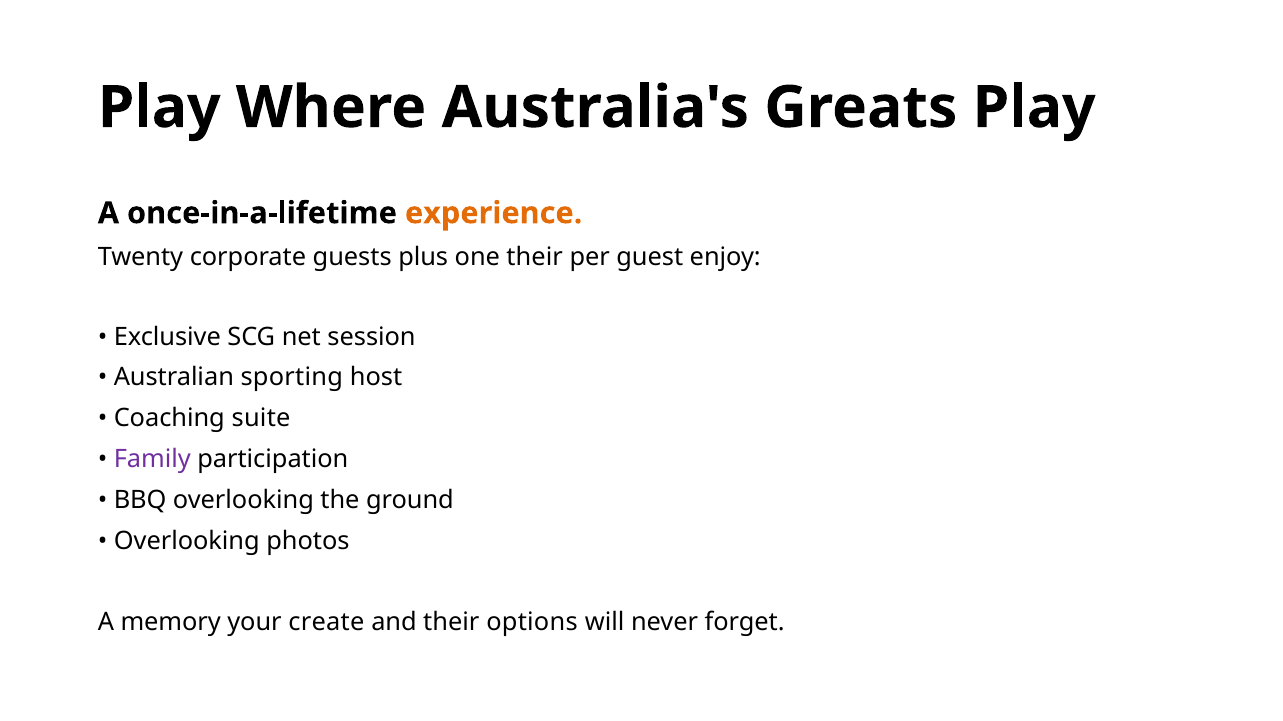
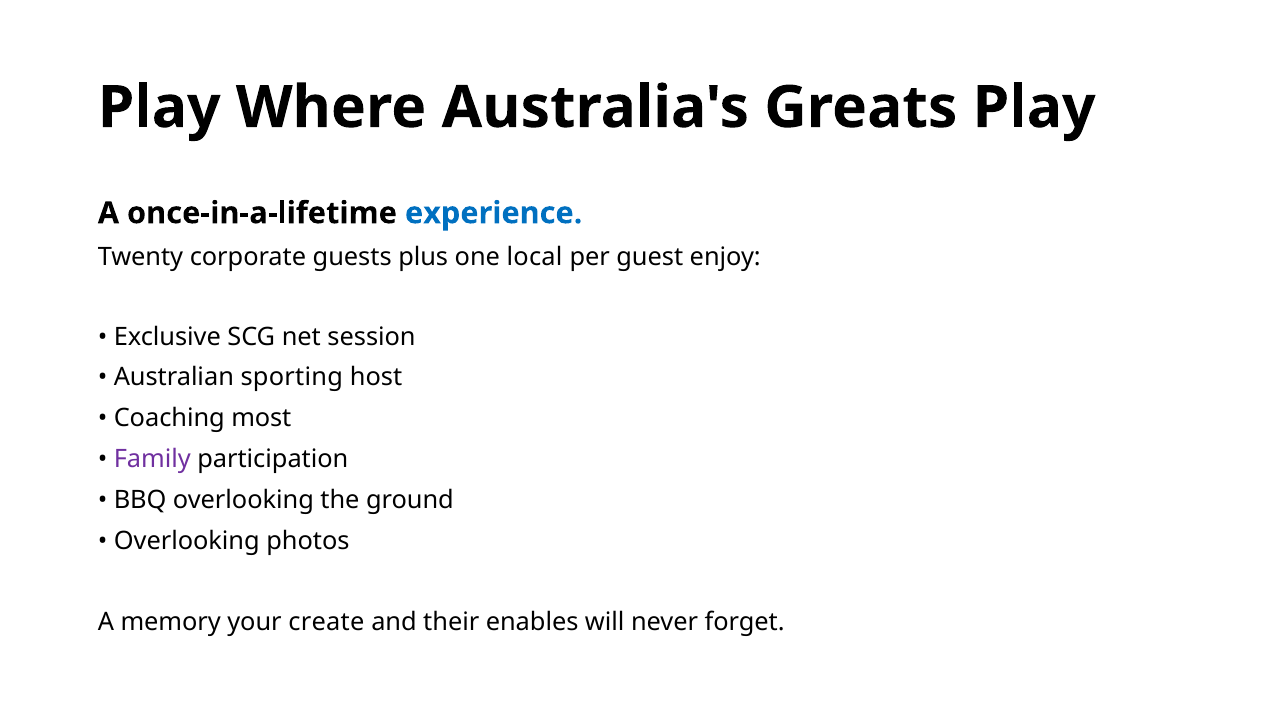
experience colour: orange -> blue (494, 213)
one their: their -> local (535, 257)
suite: suite -> most (261, 419)
options: options -> enables (532, 623)
